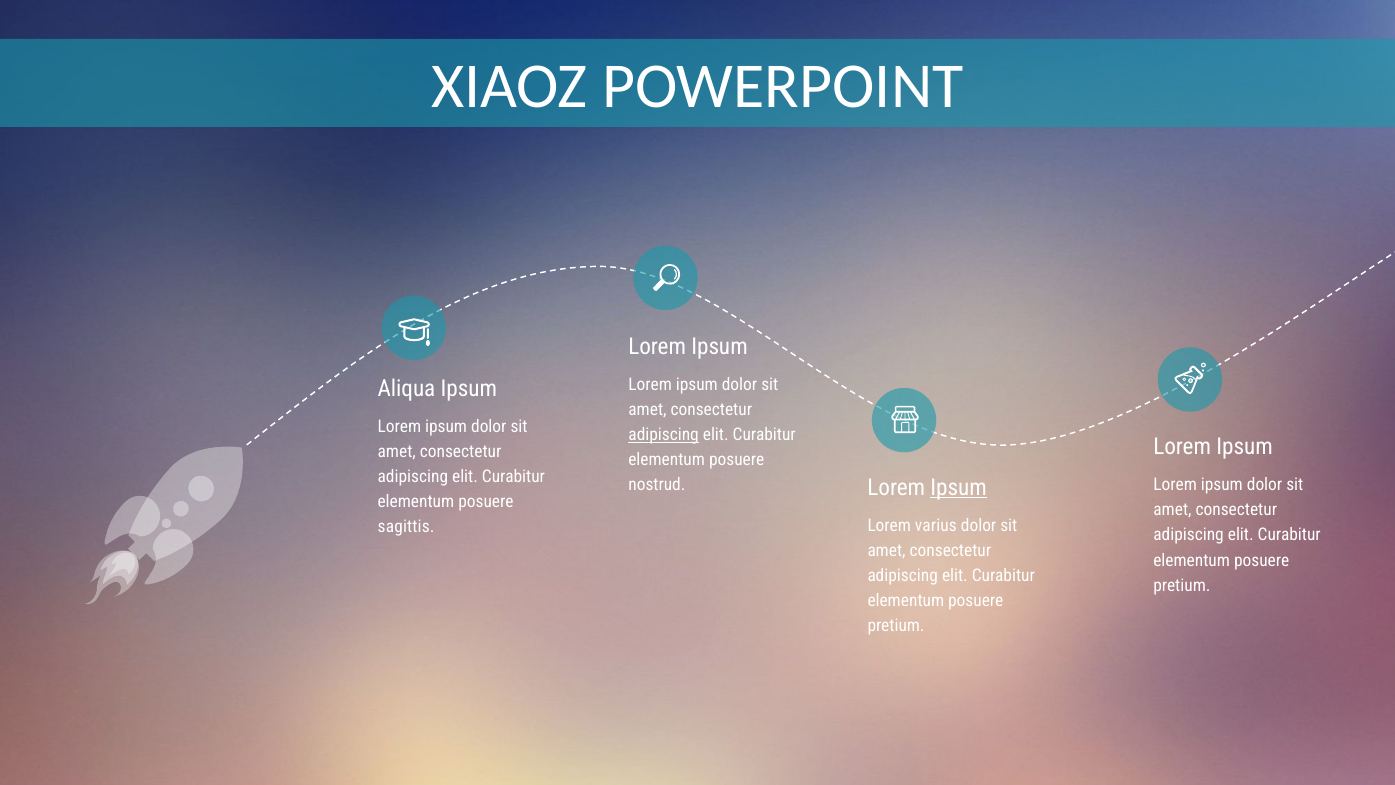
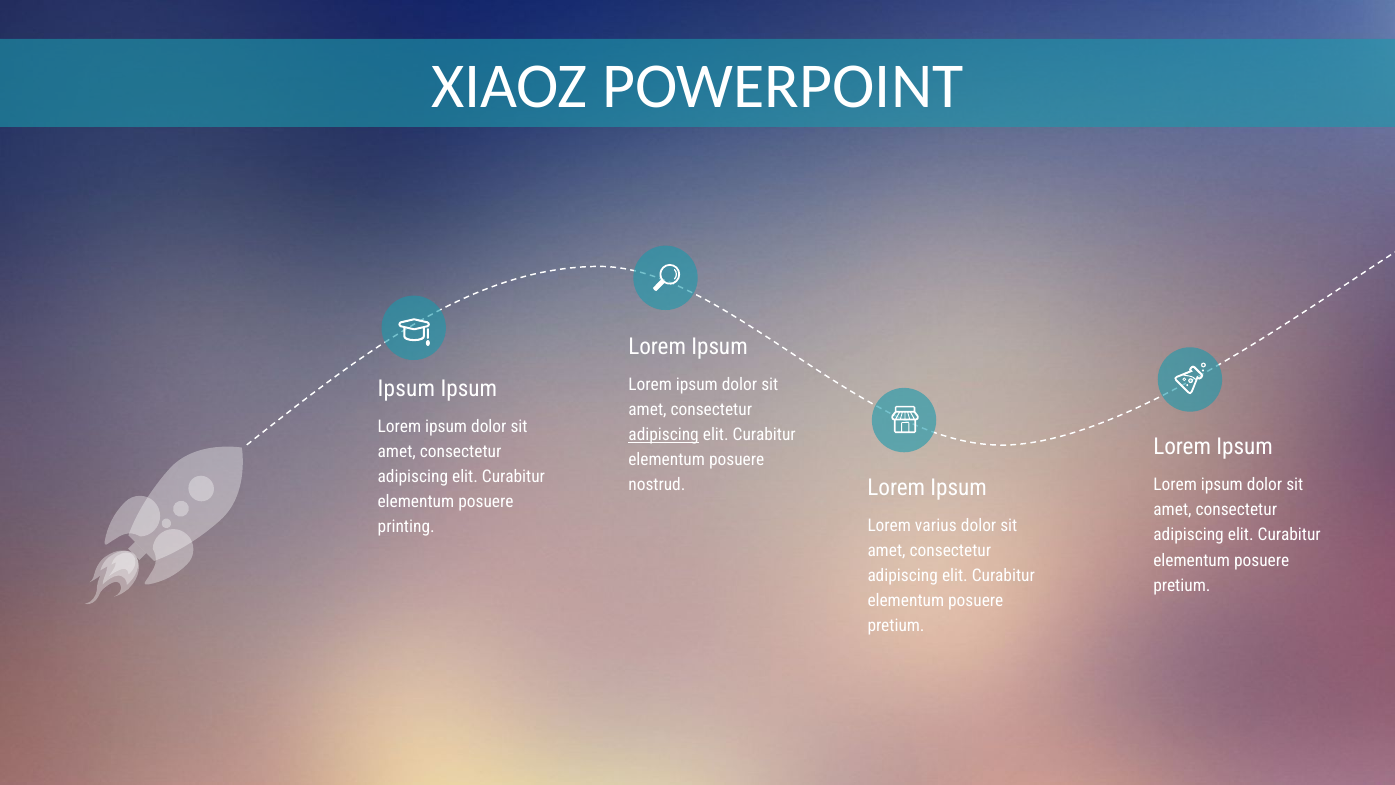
Aliqua: Aliqua -> Ipsum (406, 389)
Ipsum underline: present -> none (959, 488)
sagittis: sagittis -> printing (406, 527)
